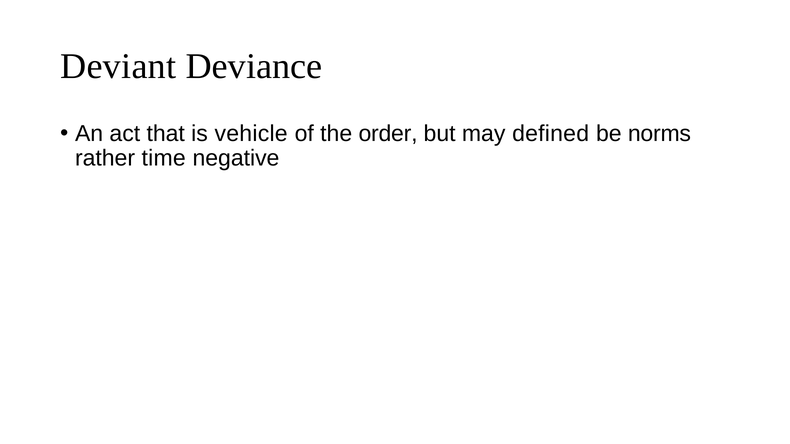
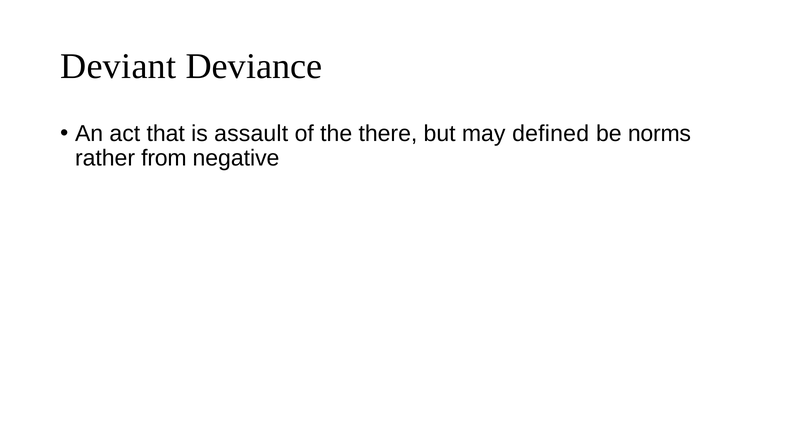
vehicle: vehicle -> assault (251, 134)
order: order -> there (388, 134)
time: time -> from (164, 158)
